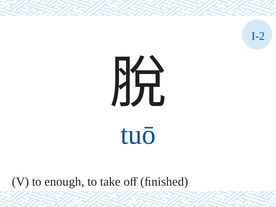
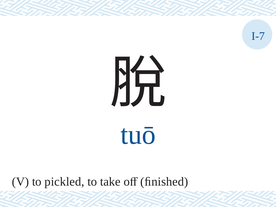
I-2: I-2 -> I-7 (258, 36)
enough: enough -> pickled (64, 182)
